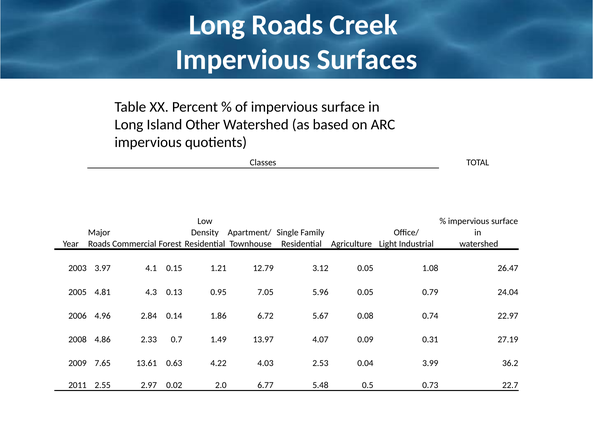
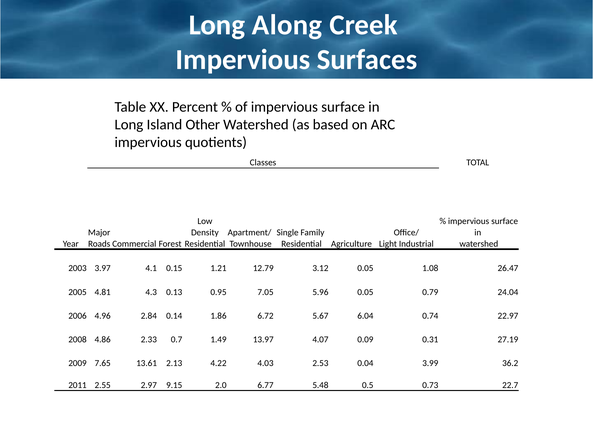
Roads: Roads -> Along (287, 25)
0.08: 0.08 -> 6.04 (365, 316)
0.63: 0.63 -> 2.13 (174, 363)
0.02: 0.02 -> 9.15 (174, 385)
